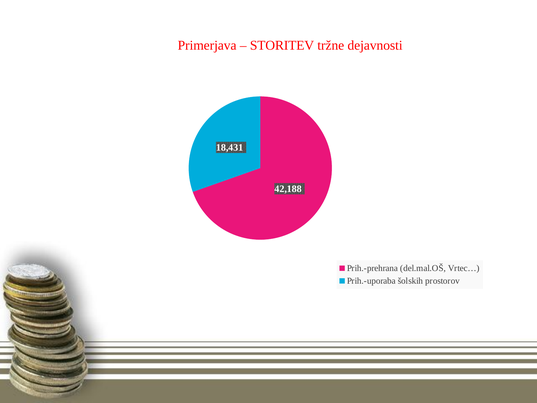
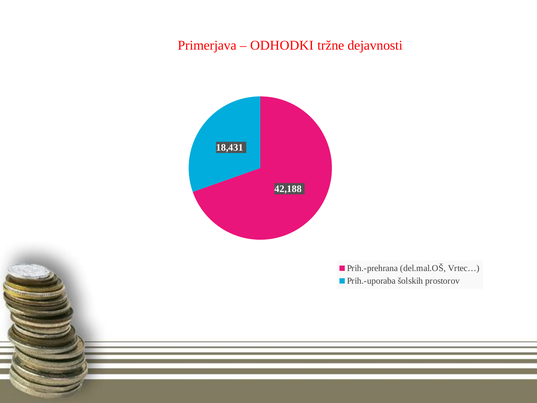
STORITEV: STORITEV -> ODHODKI (282, 45)
